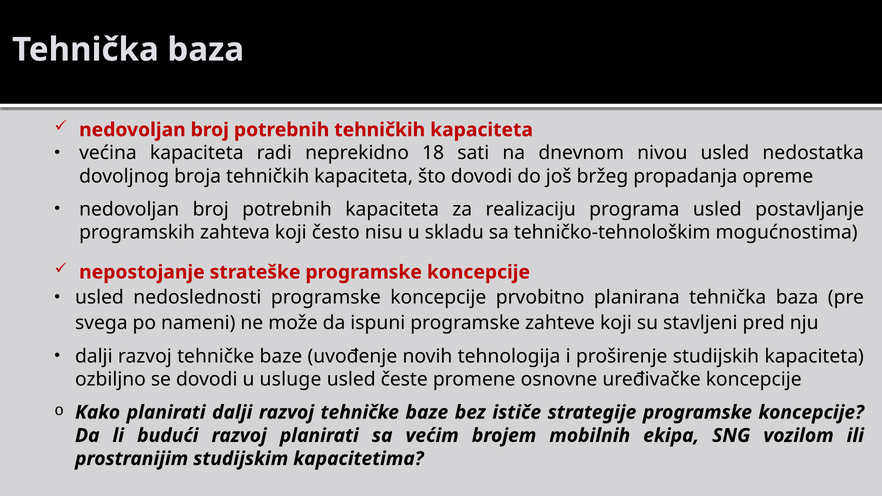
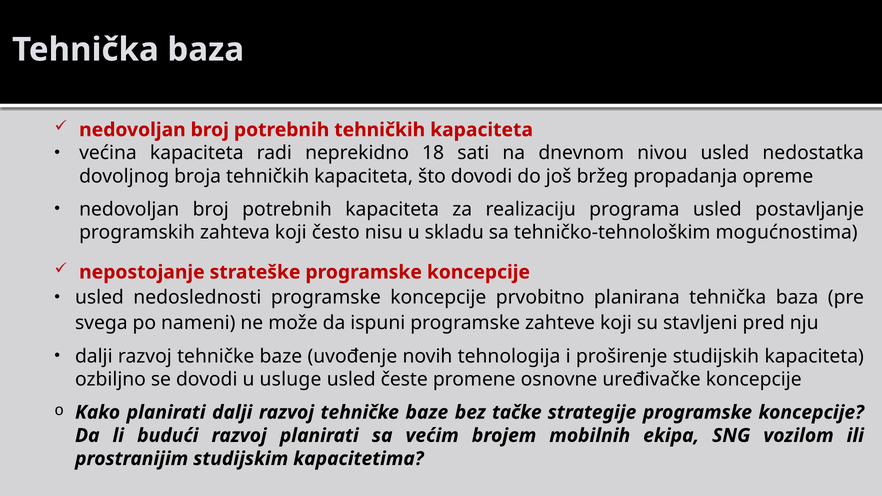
ističe: ističe -> tačke (517, 412)
